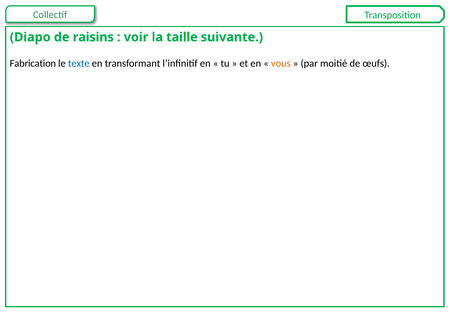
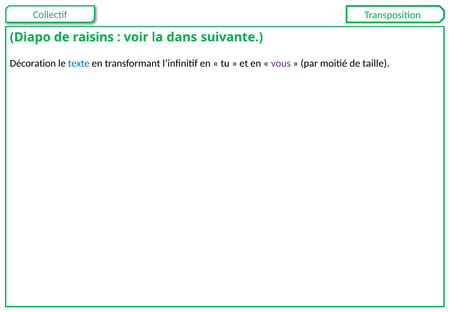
taille: taille -> dans (182, 37)
Fabrication: Fabrication -> Décoration (33, 63)
vous colour: orange -> purple (281, 63)
œufs: œufs -> taille (376, 63)
